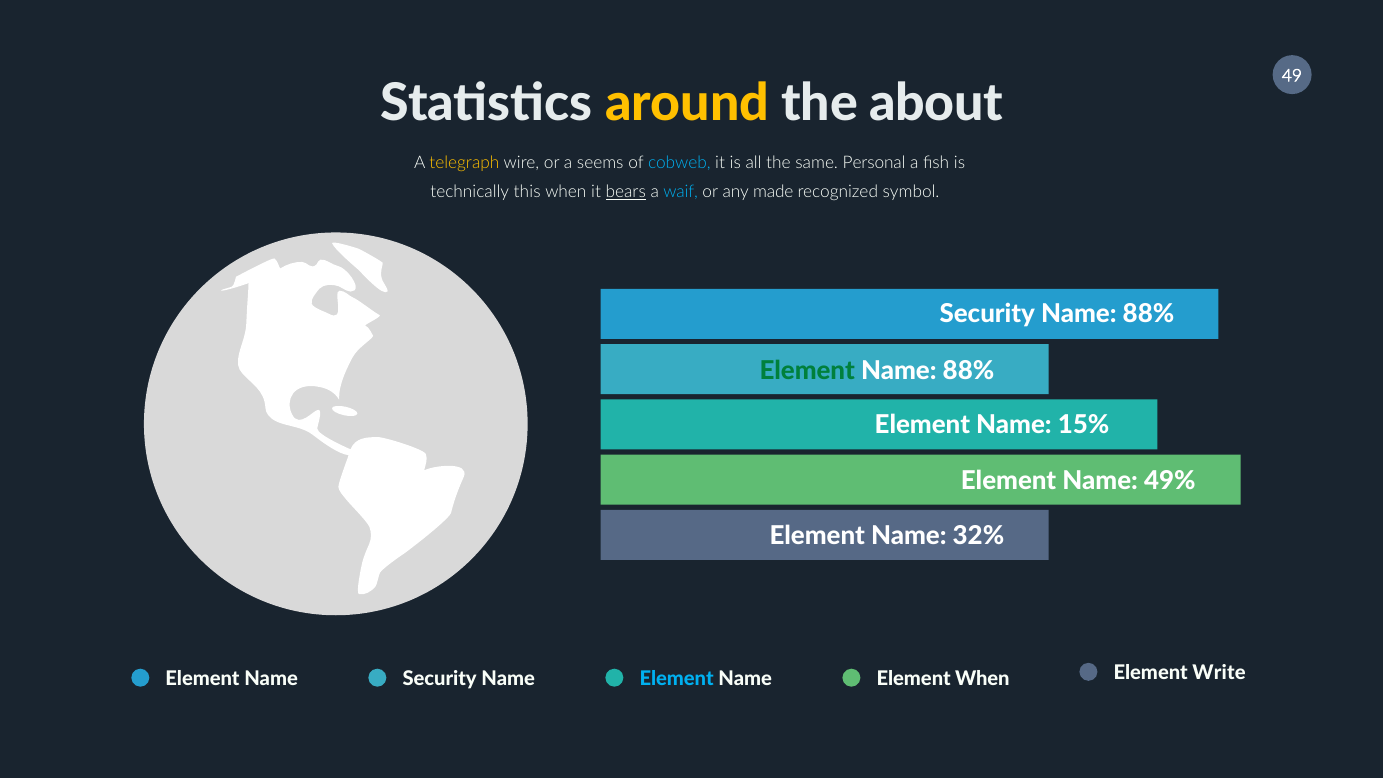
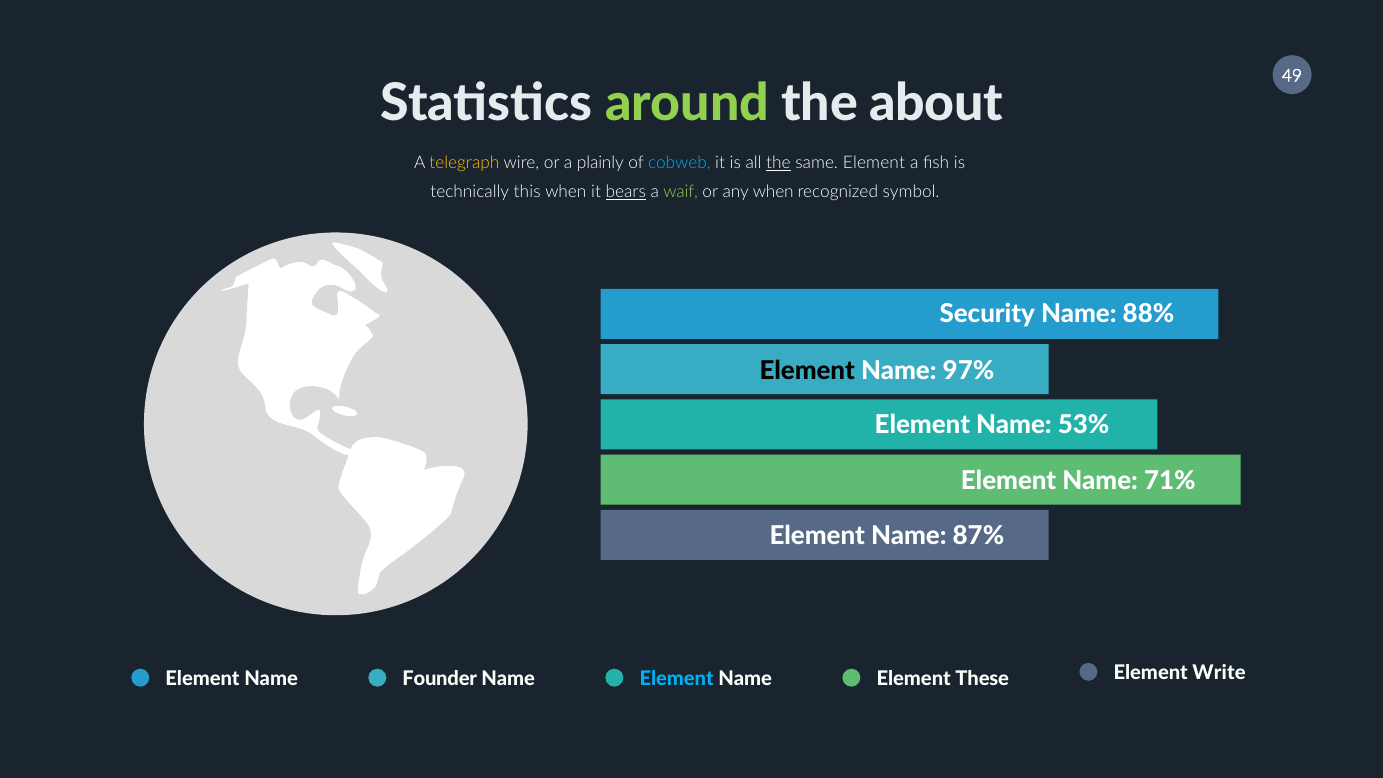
around colour: yellow -> light green (687, 104)
seems: seems -> plainly (600, 163)
the underline: none -> present (778, 163)
same Personal: Personal -> Element (874, 163)
waif colour: light blue -> light green (681, 192)
any made: made -> when (773, 192)
Element colour: green -> black (807, 371)
88%: 88% -> 97% (968, 371)
15%: 15% -> 53% (1084, 425)
49%: 49% -> 71% (1170, 481)
32%: 32% -> 87% (978, 536)
Name Security: Security -> Founder (440, 679)
Element When: When -> These (982, 679)
